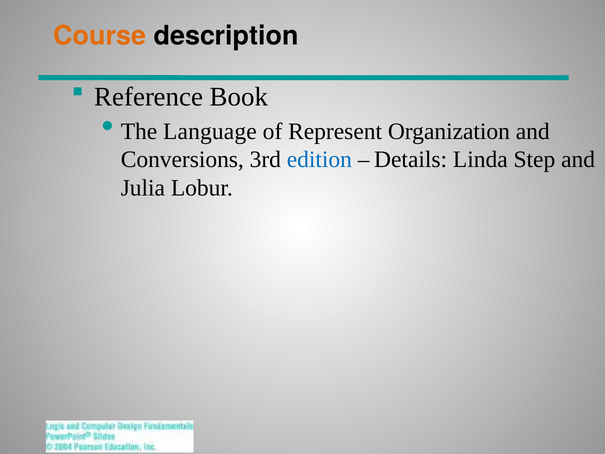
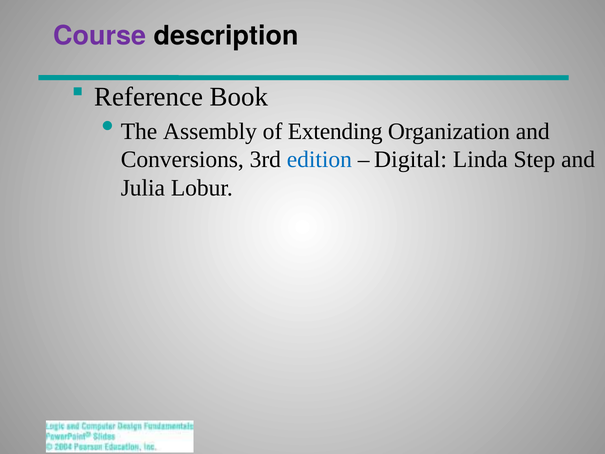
Course colour: orange -> purple (100, 36)
Language: Language -> Assembly (210, 131)
Represent: Represent -> Extending (335, 131)
Details: Details -> Digital (411, 160)
